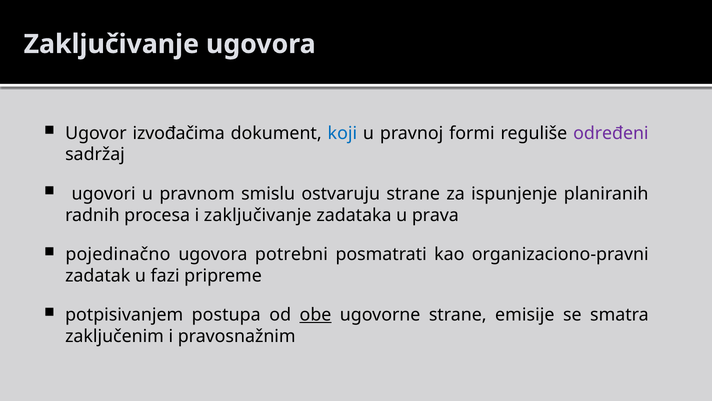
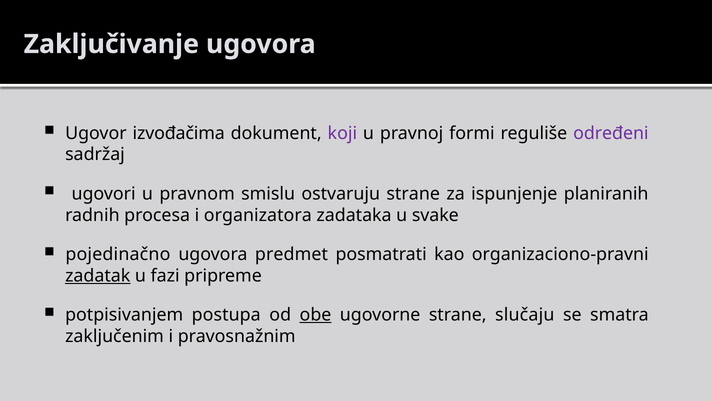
koji colour: blue -> purple (342, 133)
i zaključivanje: zaključivanje -> organizatora (258, 215)
prava: prava -> svake (435, 215)
potrebni: potrebni -> predmet (291, 254)
zadatak underline: none -> present (98, 275)
emisije: emisije -> slučaju (525, 315)
